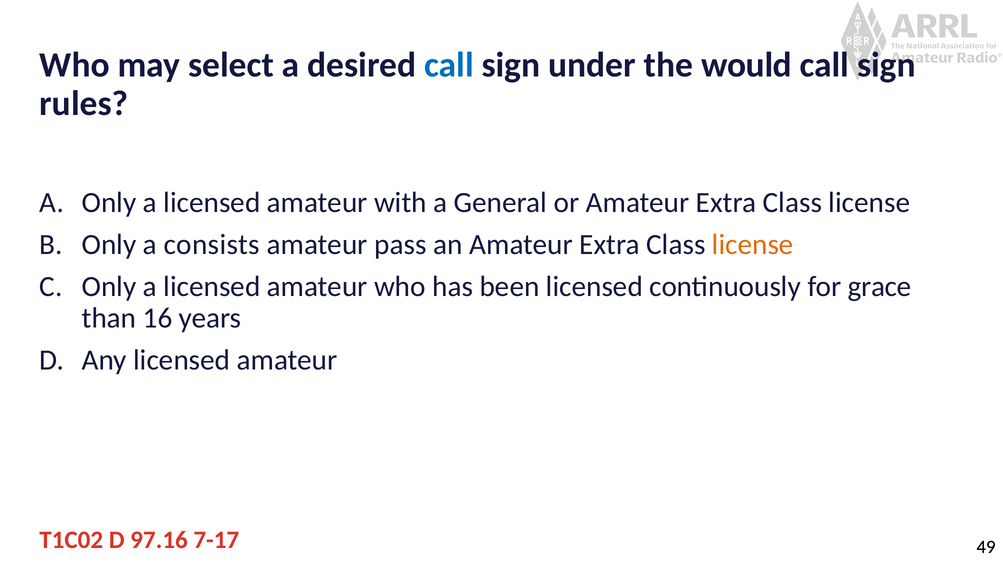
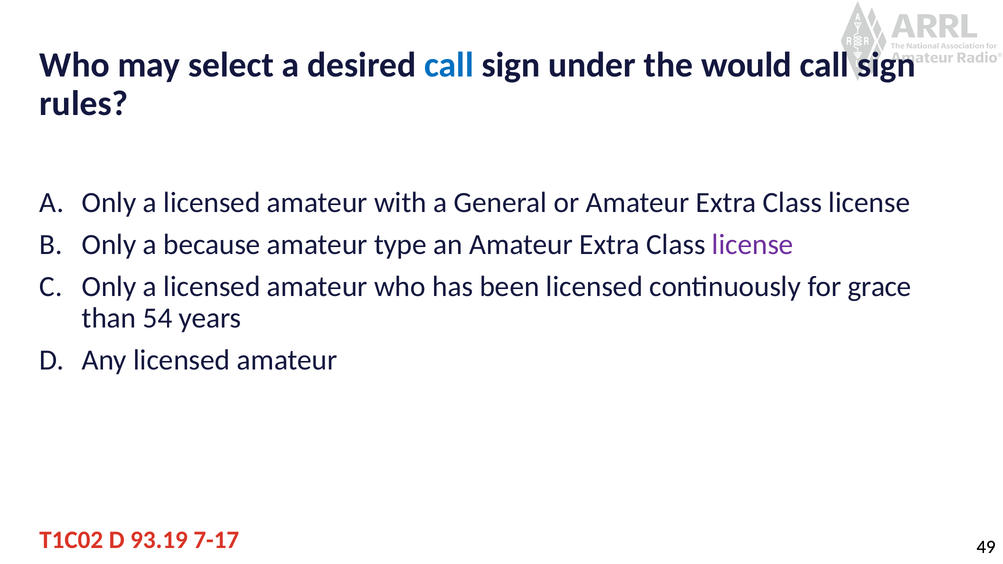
consists: consists -> because (212, 245)
pass: pass -> type (400, 245)
license colour: orange -> purple (753, 245)
16: 16 -> 54 (158, 318)
97.16: 97.16 -> 93.19 (159, 540)
